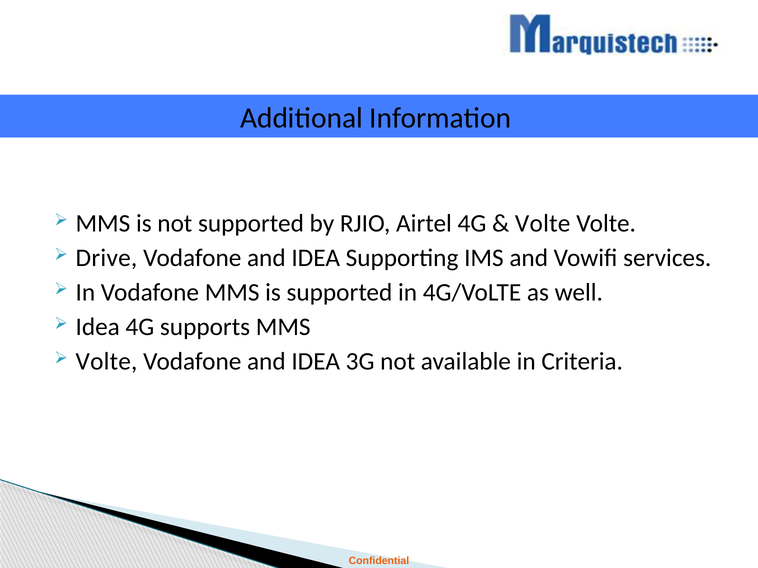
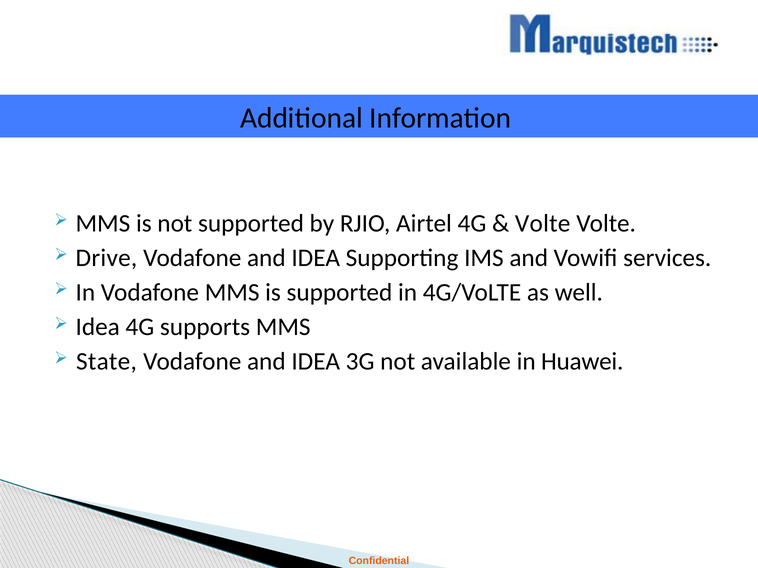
Volte: Volte -> State (106, 362)
Criteria: Criteria -> Huawei (582, 362)
